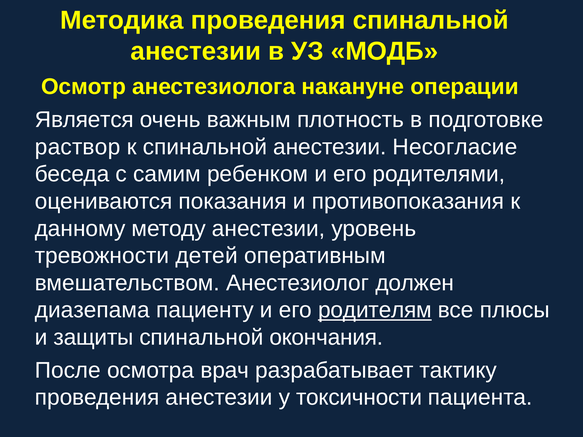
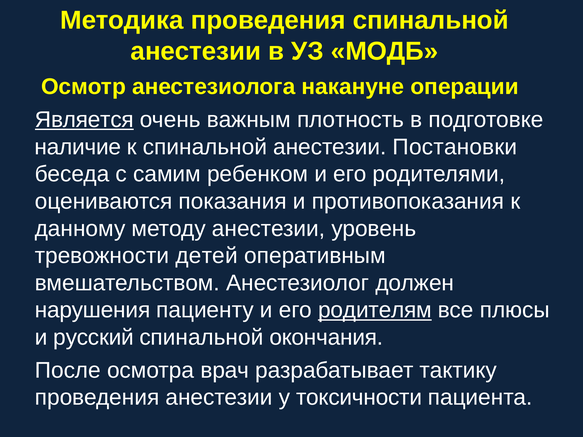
Является underline: none -> present (84, 120)
раствор: раствор -> наличие (78, 147)
Несогласие: Несогласие -> Постановки (455, 147)
диазепама: диазепама -> нарушения (93, 310)
защиты: защиты -> русский (94, 338)
